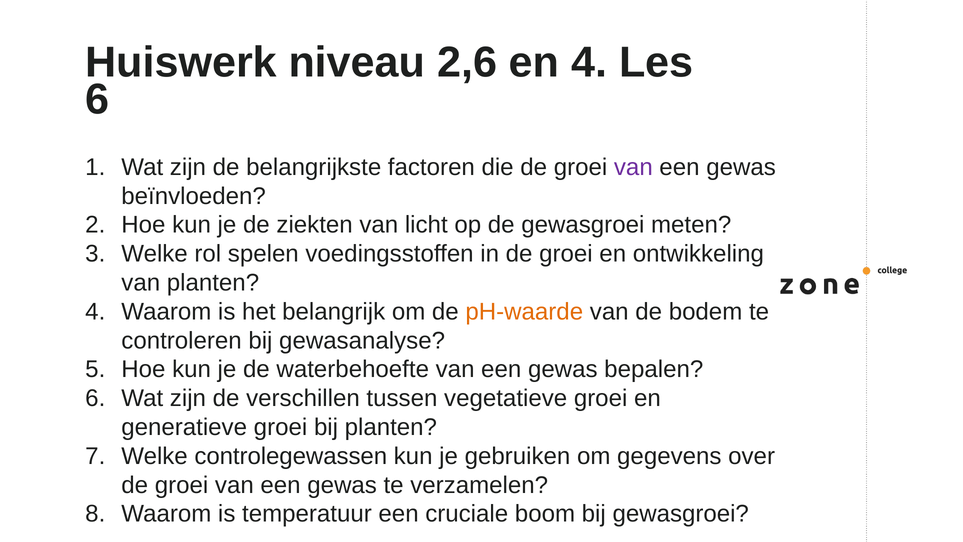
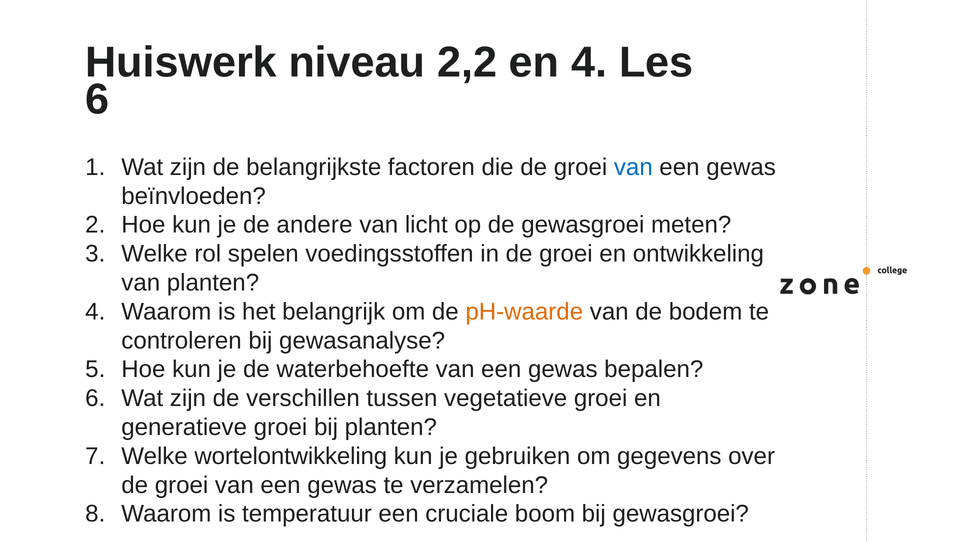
2,6: 2,6 -> 2,2 (467, 62)
van colour: purple -> blue (633, 167)
ziekten: ziekten -> andere (314, 225)
controlegewassen: controlegewassen -> wortelontwikkeling (291, 456)
